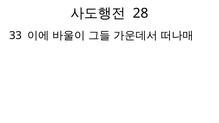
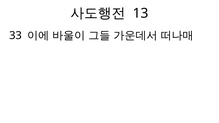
28: 28 -> 13 (141, 13)
